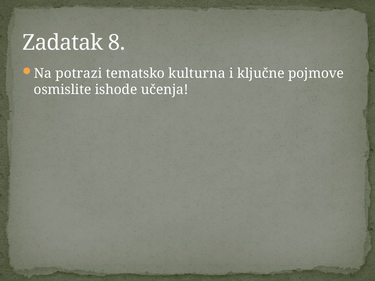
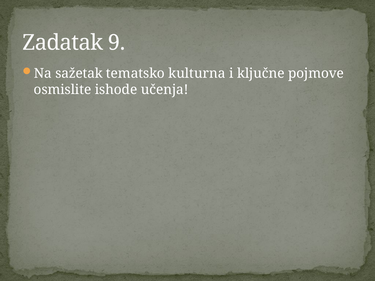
8: 8 -> 9 (117, 43)
potrazi: potrazi -> sažetak (79, 73)
